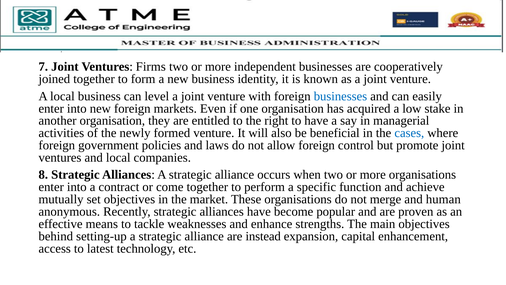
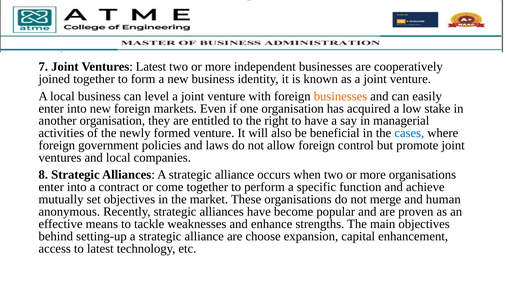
Ventures Firms: Firms -> Latest (151, 67)
businesses colour: blue -> orange (340, 96)
instead: instead -> choose (263, 236)
